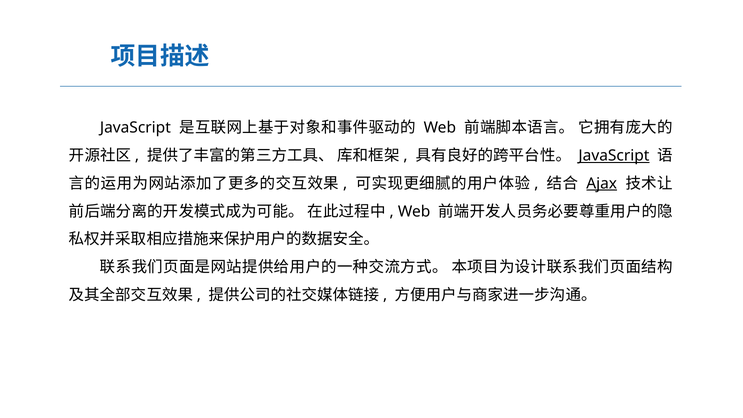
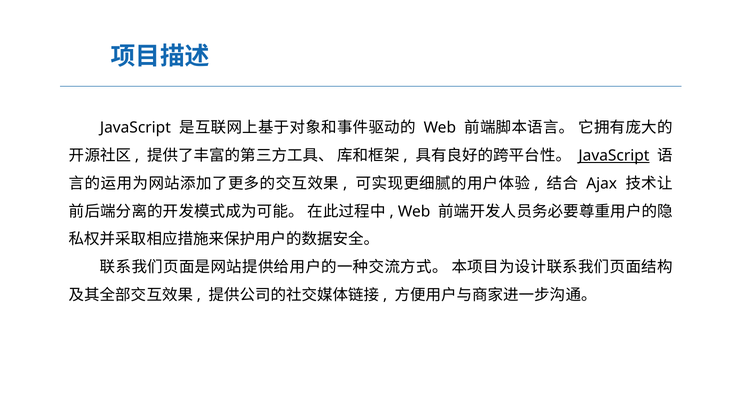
Ajax underline: present -> none (602, 184)
